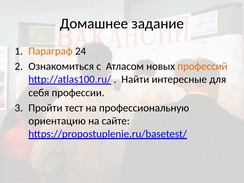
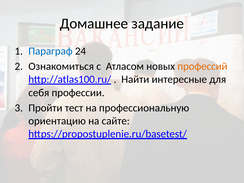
Параграф colour: orange -> blue (50, 51)
